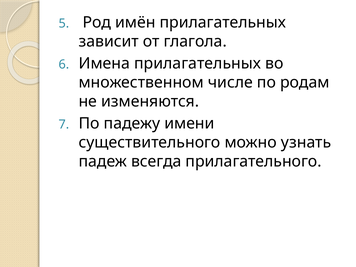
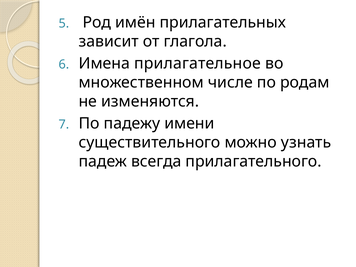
Имена прилагательных: прилагательных -> прилагательное (197, 63)
